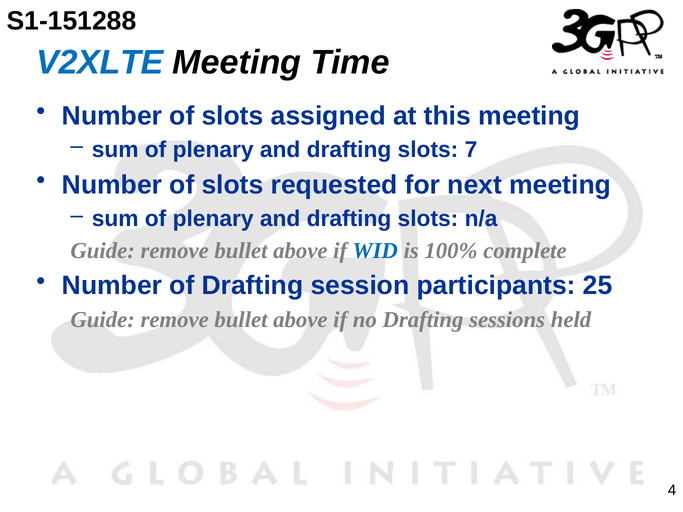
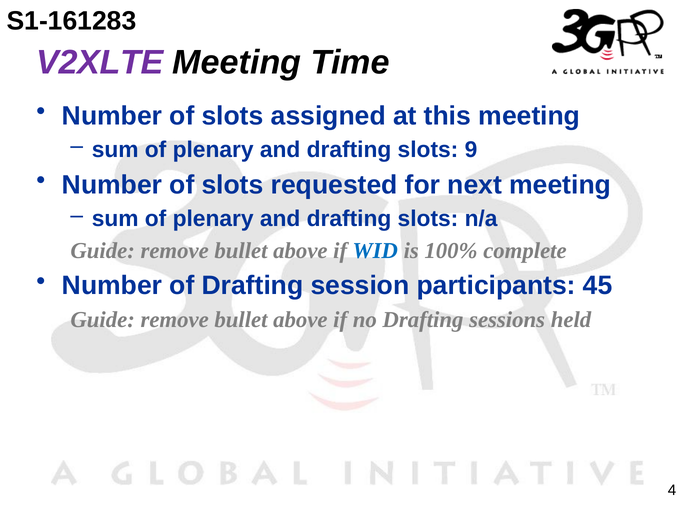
S1-151288: S1-151288 -> S1-161283 (72, 21)
V2XLTE colour: blue -> purple (100, 63)
7: 7 -> 9 (471, 150)
25: 25 -> 45 (598, 286)
